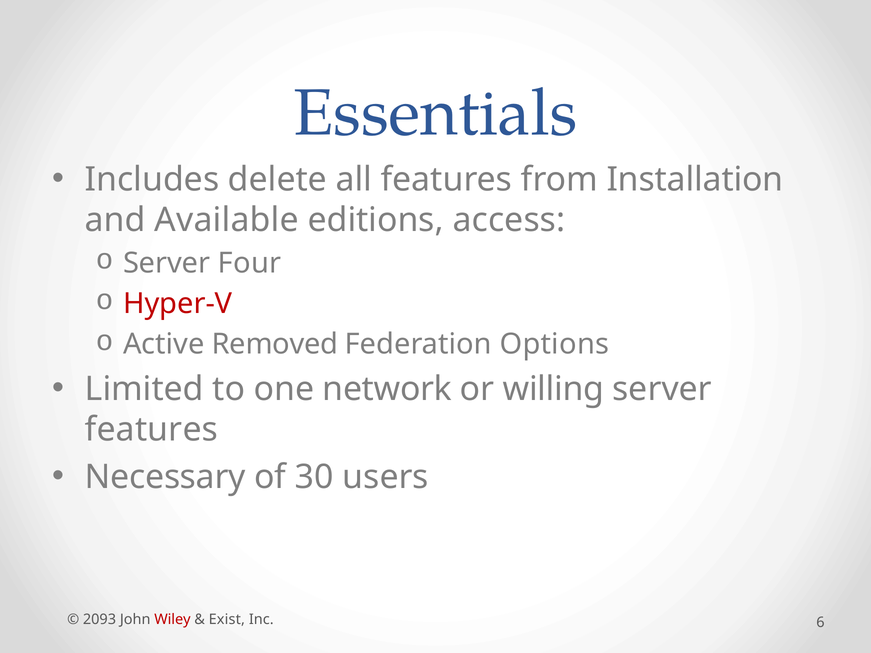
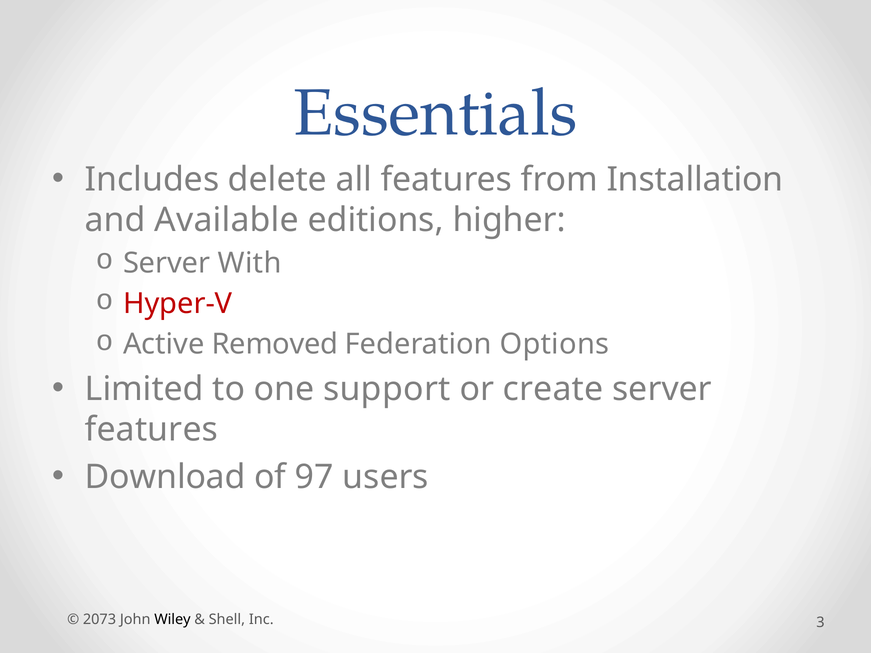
access: access -> higher (509, 220)
Four: Four -> With (250, 263)
network: network -> support (387, 389)
willing: willing -> create (553, 389)
Necessary: Necessary -> Download (165, 477)
30: 30 -> 97 (314, 477)
2093: 2093 -> 2073 (100, 620)
Wiley colour: red -> black (172, 620)
Exist: Exist -> Shell (227, 620)
6: 6 -> 3 (821, 623)
